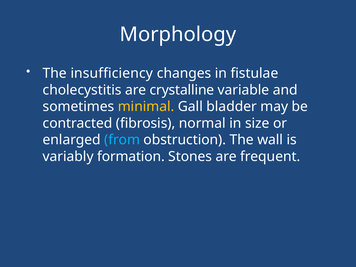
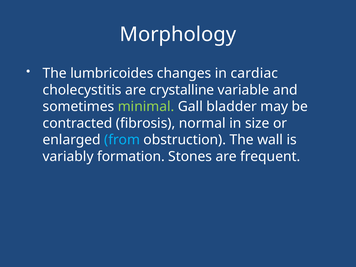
insufficiency: insufficiency -> lumbricoides (112, 73)
fistulae: fistulae -> cardiac (254, 73)
minimal colour: yellow -> light green (146, 107)
